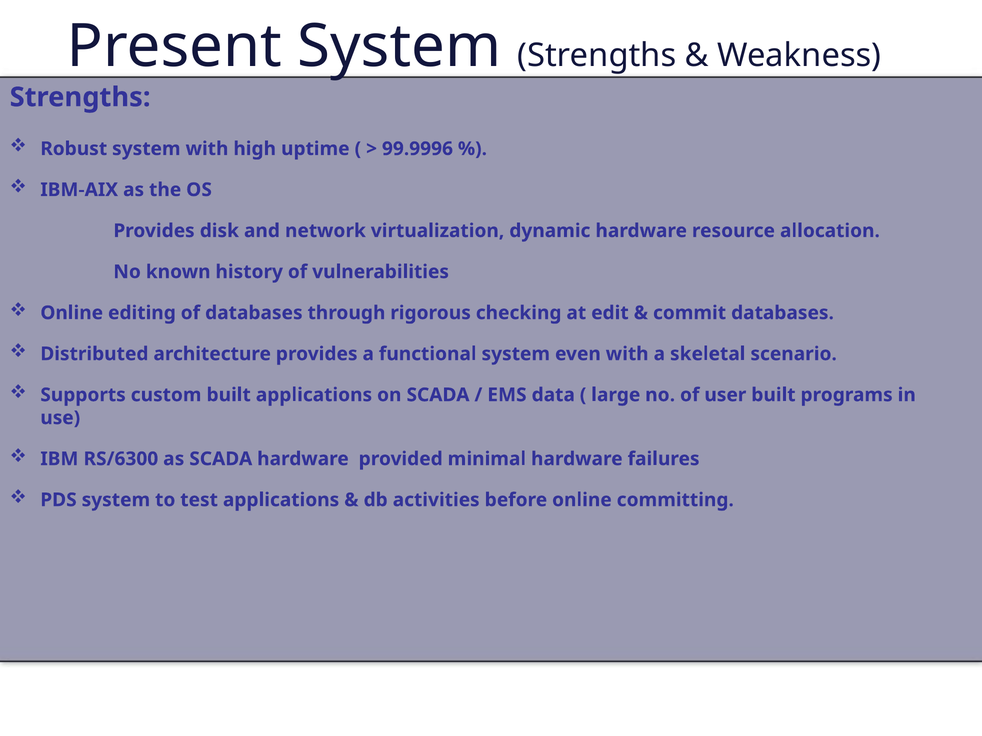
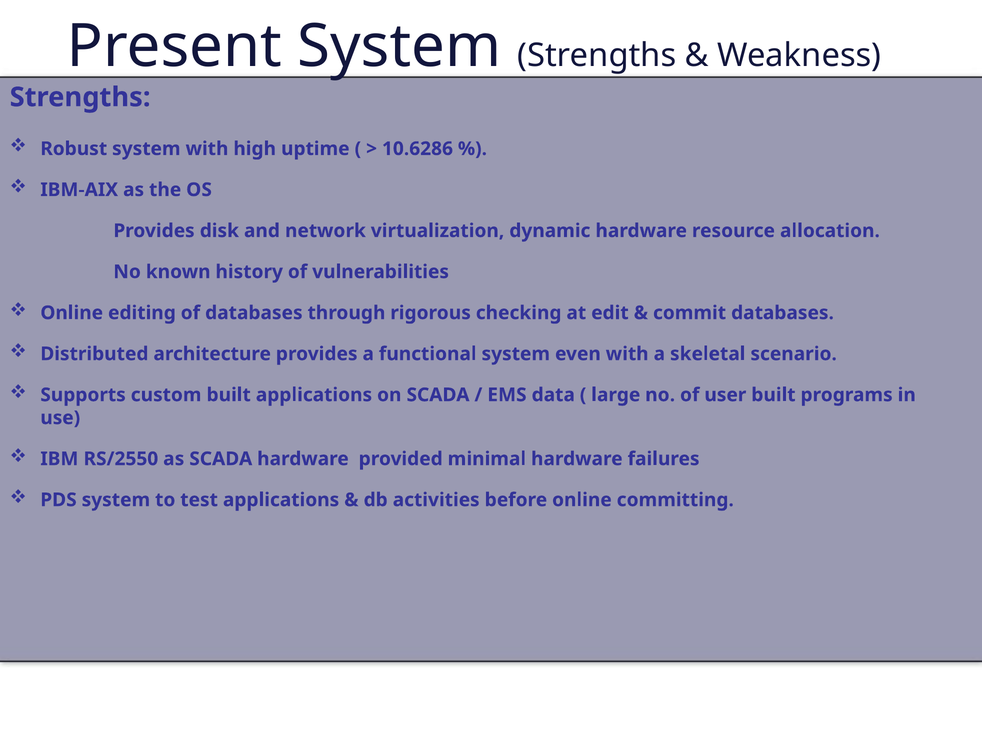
99.9996: 99.9996 -> 10.6286 (417, 149)
RS/6300: RS/6300 -> RS/2550 (121, 459)
